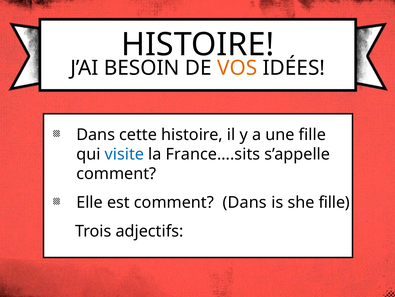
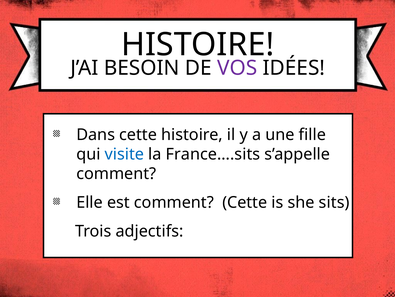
VOS colour: orange -> purple (237, 68)
comment Dans: Dans -> Cette (245, 202)
she fille: fille -> sits (334, 202)
